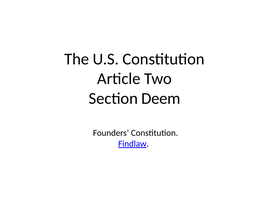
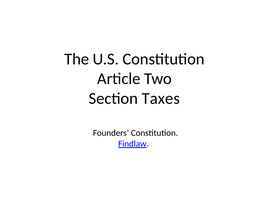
Deem: Deem -> Taxes (161, 98)
